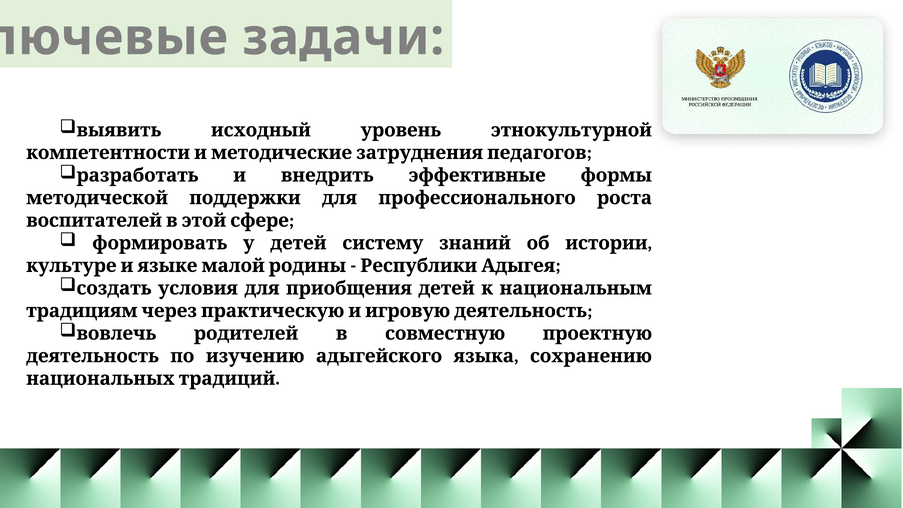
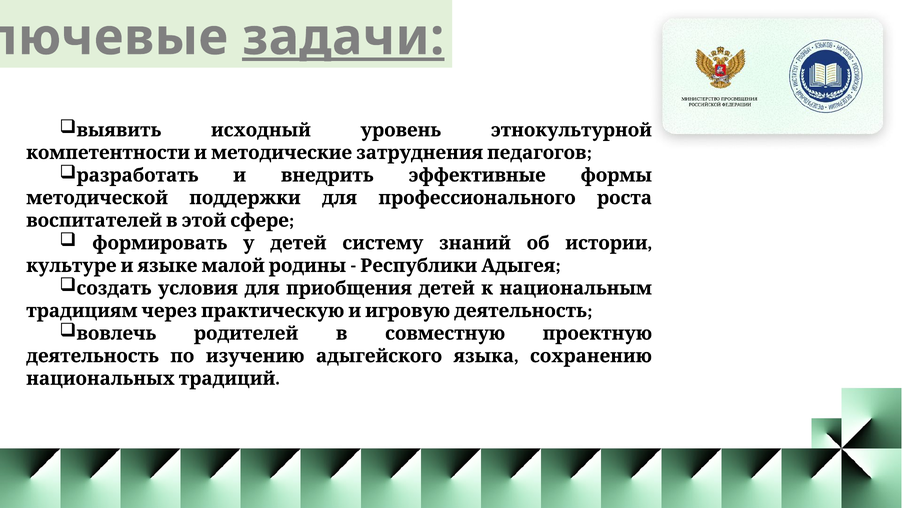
задачи underline: none -> present (343, 37)
